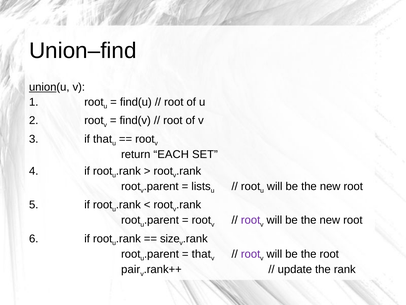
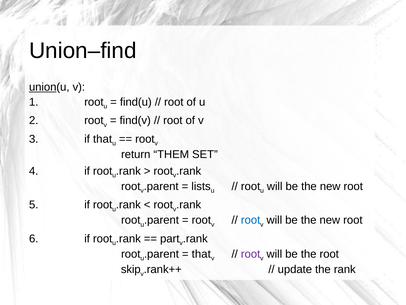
EACH: EACH -> THEM (171, 154)
root colour: purple -> blue (251, 220)
size: size -> part (170, 238)
pair: pair -> skip (131, 269)
